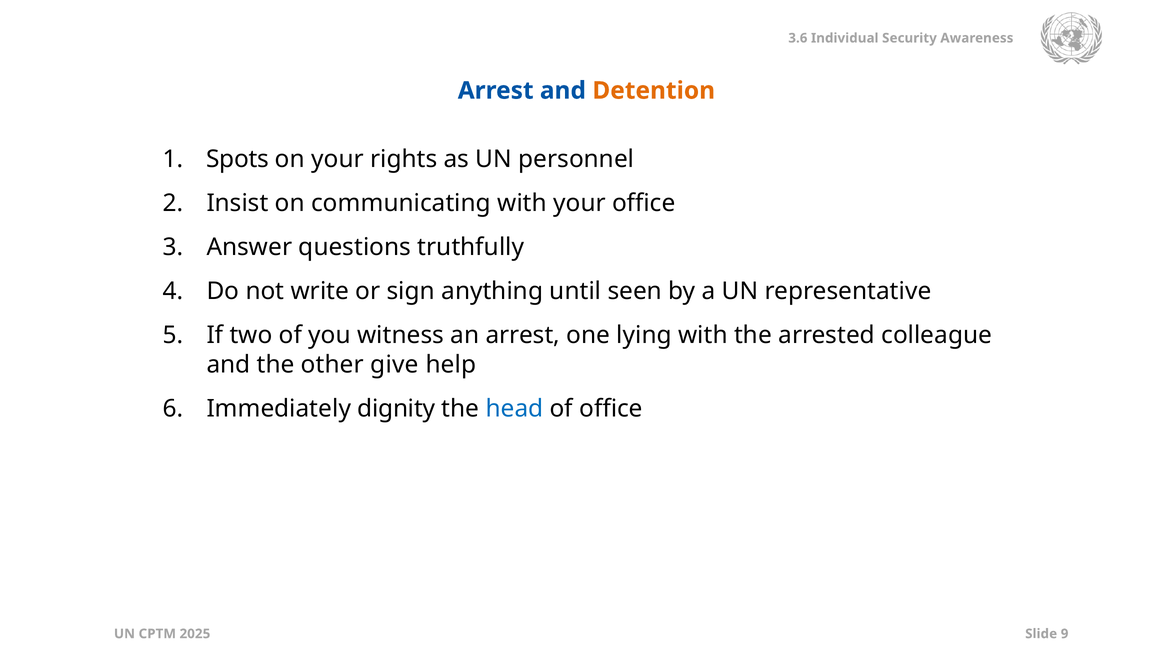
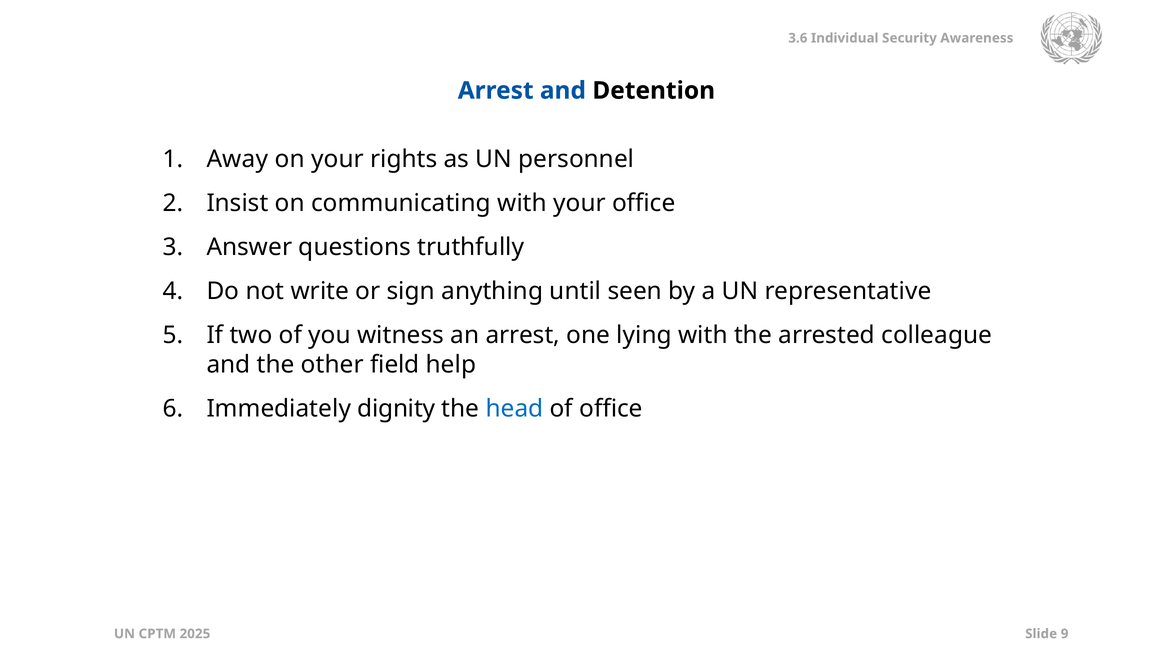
Detention colour: orange -> black (654, 91)
Spots: Spots -> Away (237, 159)
give: give -> field (395, 365)
